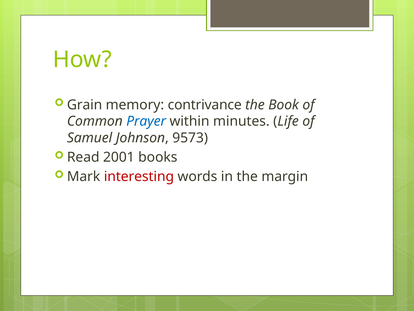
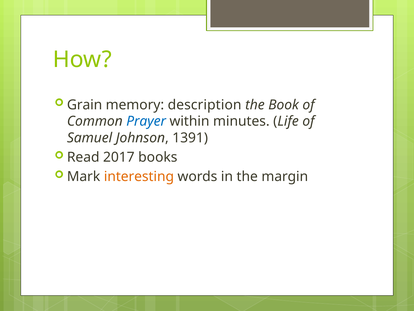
contrivance: contrivance -> description (205, 105)
9573: 9573 -> 1391 (190, 138)
2001: 2001 -> 2017 (119, 157)
interesting colour: red -> orange (139, 176)
